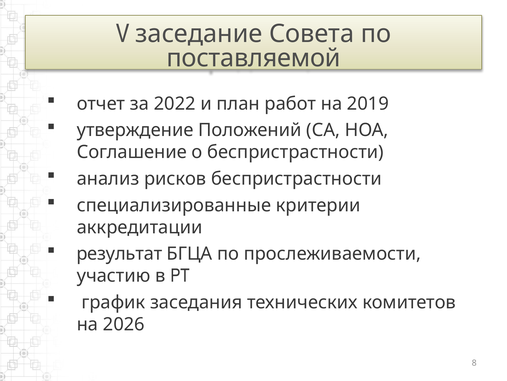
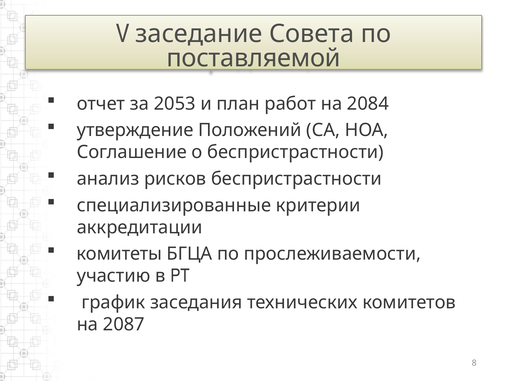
2022: 2022 -> 2053 (175, 104)
2019: 2019 -> 2084 (368, 104)
результат: результат -> комитеты (119, 253)
2026: 2026 -> 2087 (124, 324)
